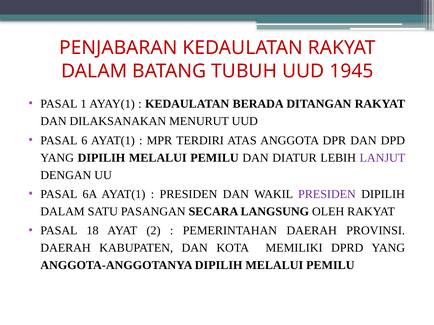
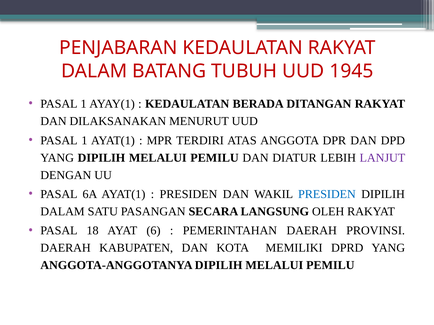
6: 6 -> 1 (84, 141)
PRESIDEN colour: purple -> blue (327, 195)
2: 2 -> 6 (153, 231)
